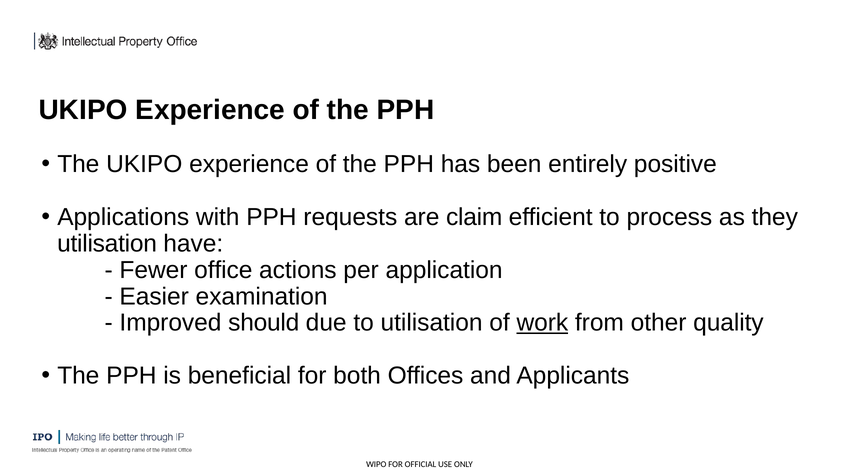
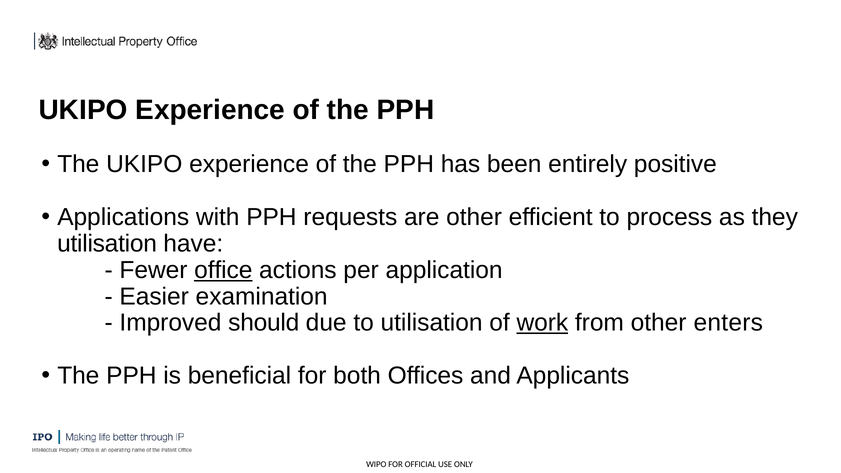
are claim: claim -> other (474, 217)
office underline: none -> present (223, 270)
quality: quality -> enters (728, 323)
